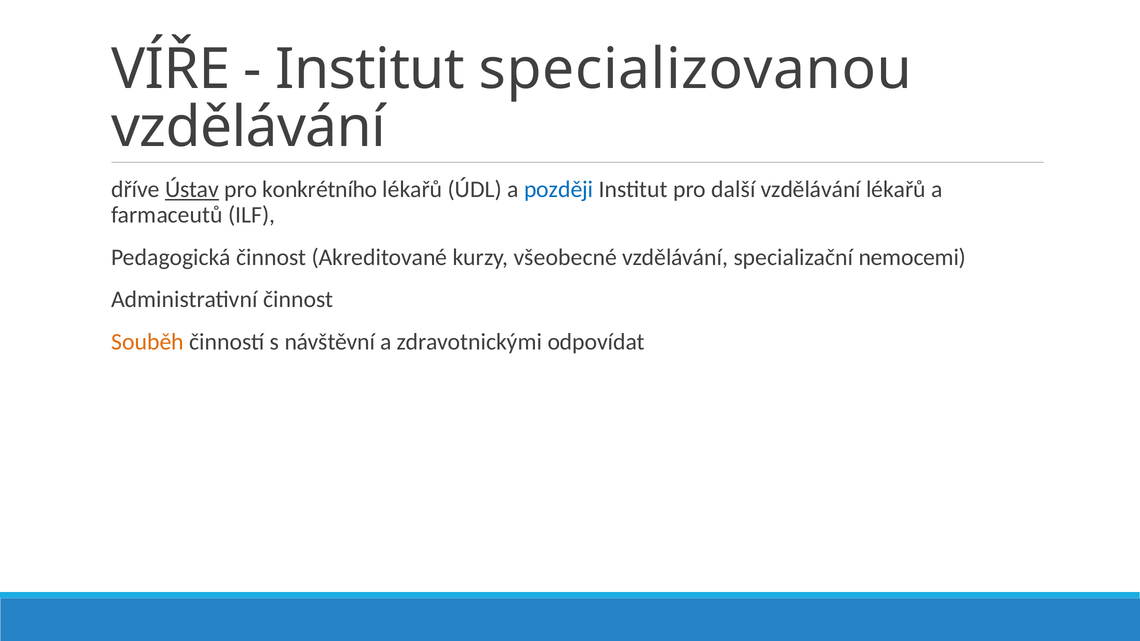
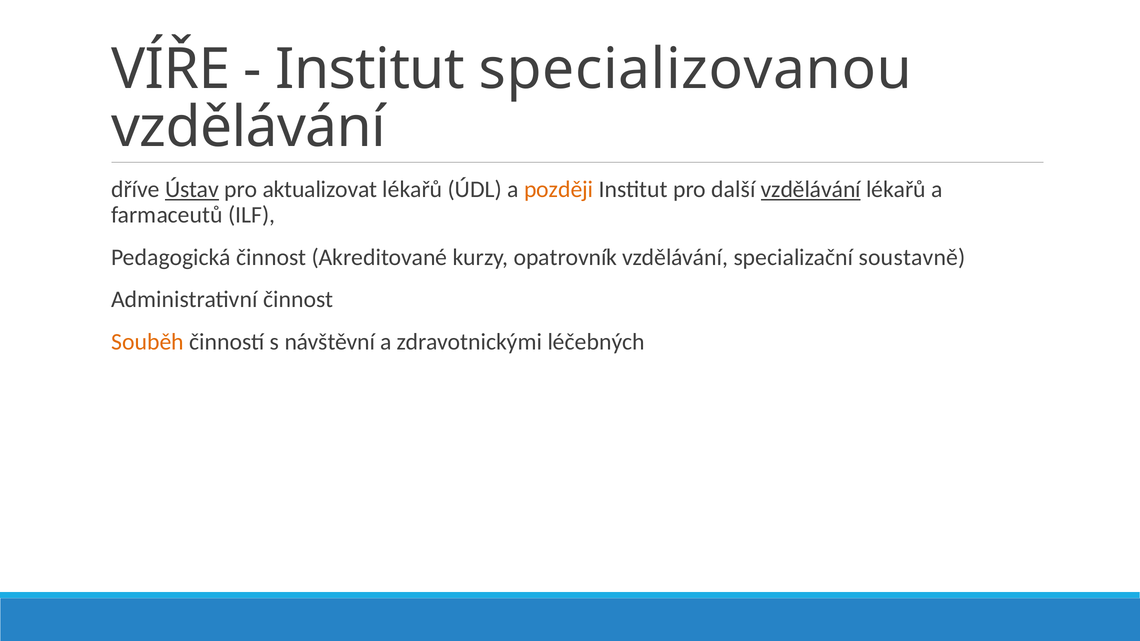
konkrétního: konkrétního -> aktualizovat (320, 190)
později colour: blue -> orange (559, 190)
vzdělávání underline: none -> present (811, 190)
všeobecné: všeobecné -> opatrovník (565, 257)
nemocemi: nemocemi -> soustavně (912, 257)
odpovídat: odpovídat -> léčebných (596, 342)
